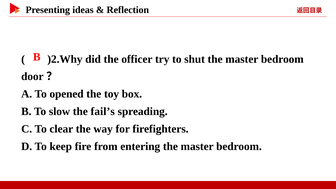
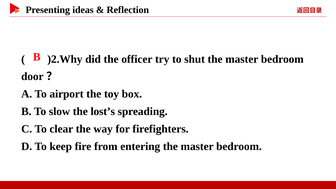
opened: opened -> airport (67, 94)
fail’s: fail’s -> lost’s (103, 111)
